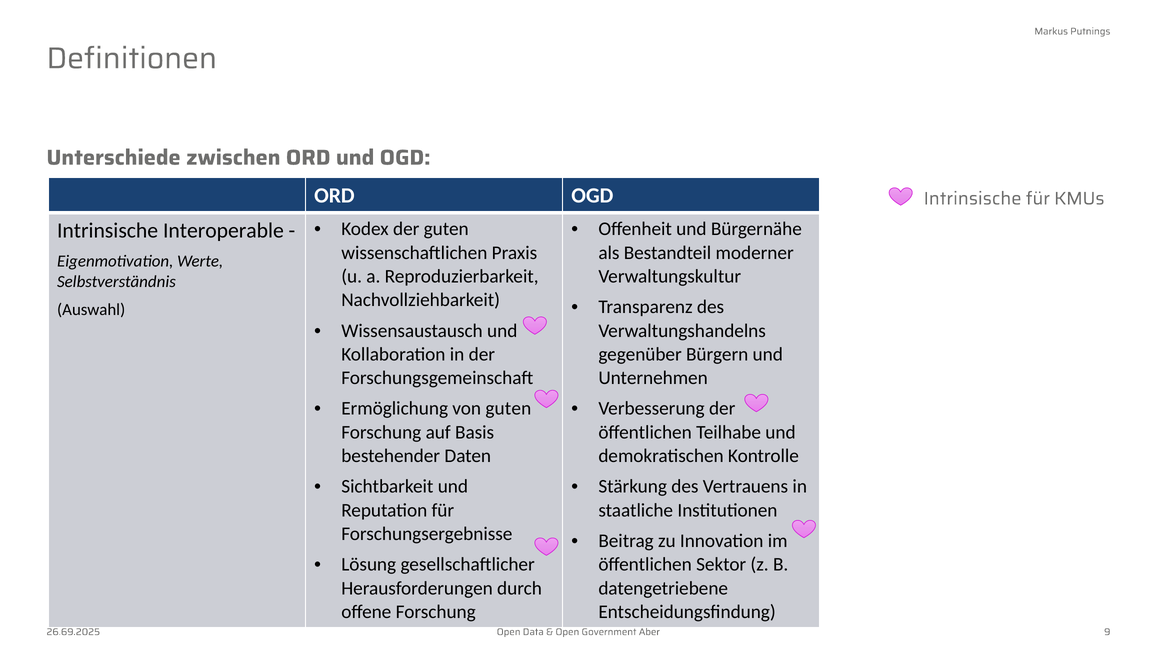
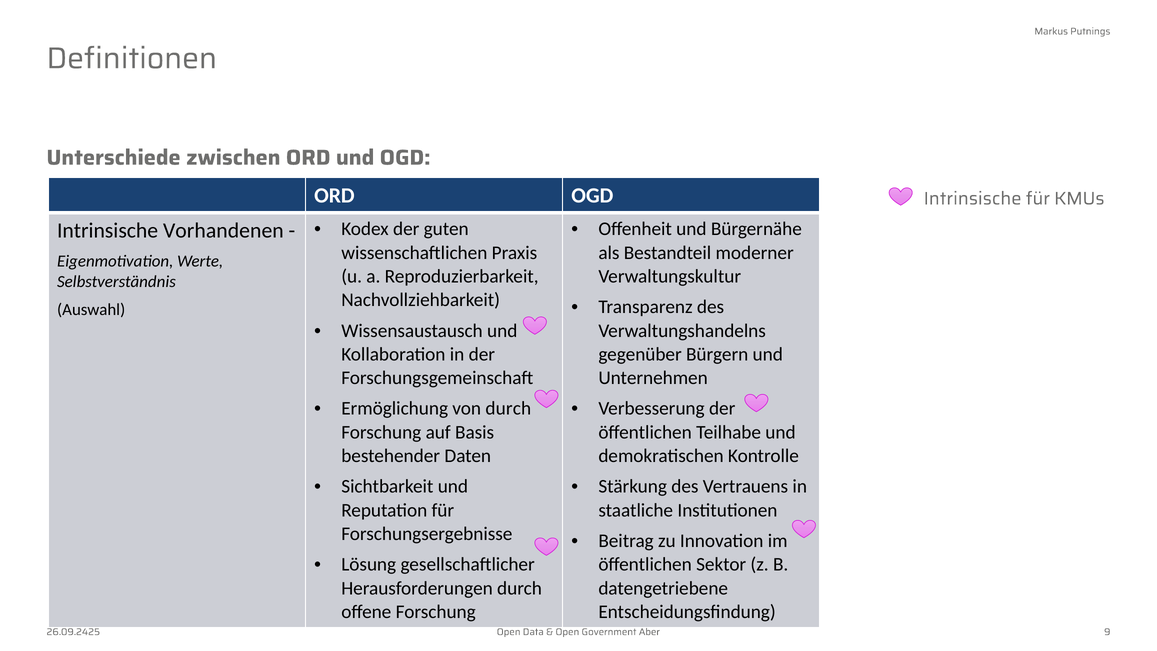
Interoperable: Interoperable -> Vorhandenen (223, 231)
von guten: guten -> durch (508, 409)
26.69.2025: 26.69.2025 -> 26.09.2425 (73, 632)
